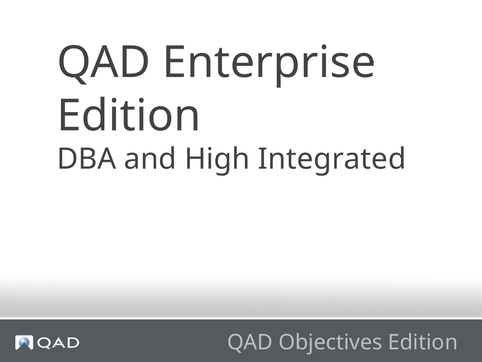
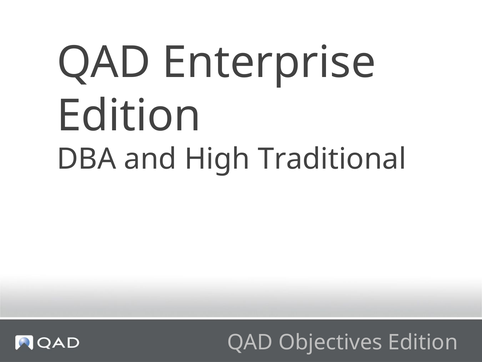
Integrated: Integrated -> Traditional (332, 159)
